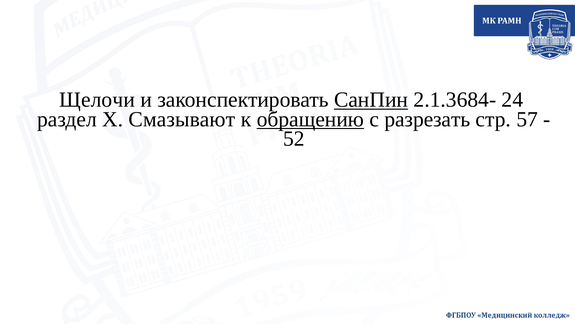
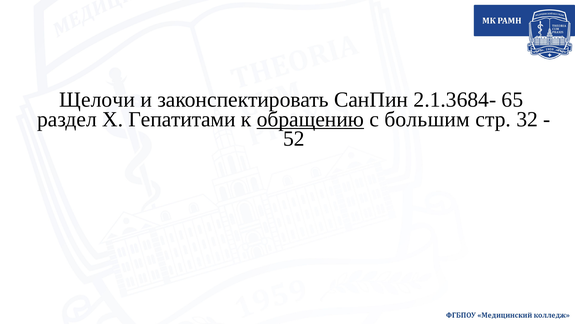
СанПин underline: present -> none (371, 100)
24: 24 -> 65 (512, 100)
Смазывают: Смазывают -> Гепатитами (182, 119)
разрезать: разрезать -> большим (427, 119)
57: 57 -> 32 (527, 119)
